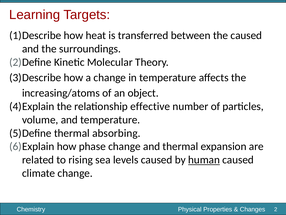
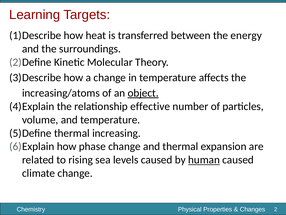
the caused: caused -> energy (246, 35)
object underline: none -> present (143, 93)
absorbing: absorbing -> increasing (116, 133)
